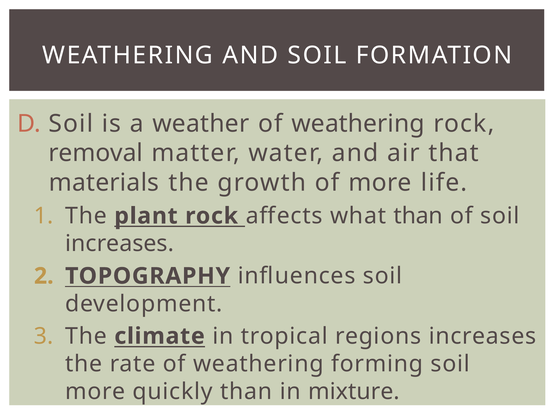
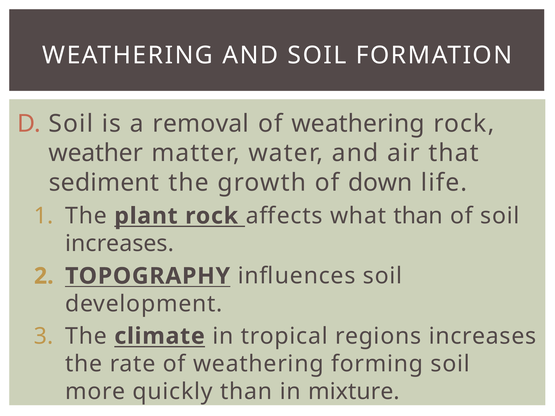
weather: weather -> removal (201, 124)
removal: removal -> weather (96, 153)
materials: materials -> sediment (104, 183)
of more: more -> down (380, 183)
